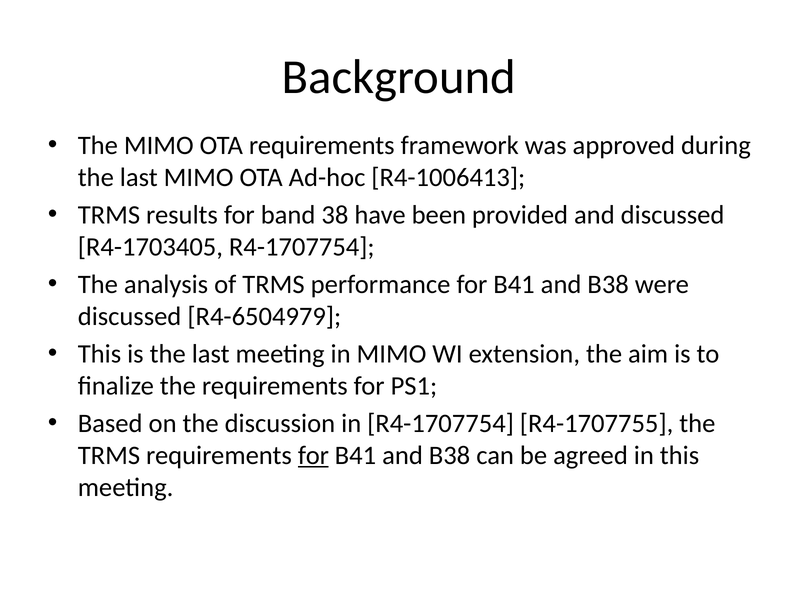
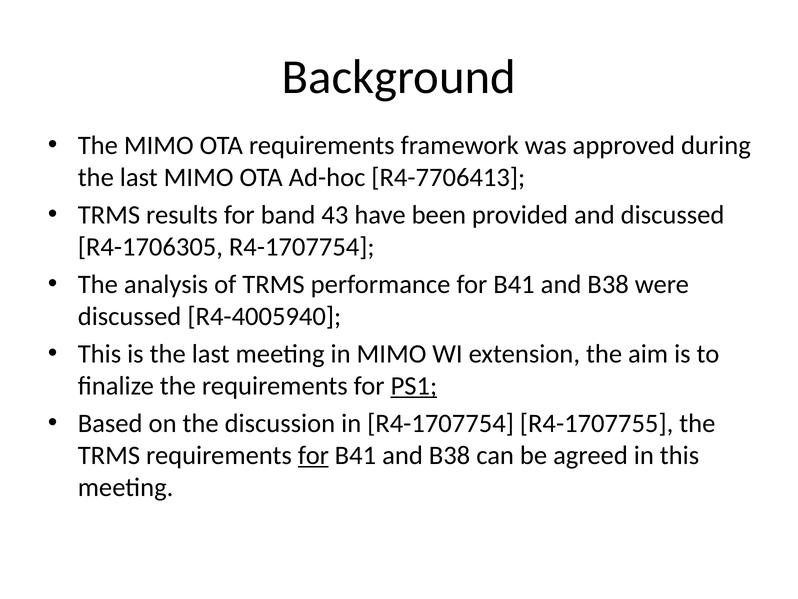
R4-1006413: R4-1006413 -> R4-7706413 (448, 177)
38: 38 -> 43 (335, 215)
R4-1703405: R4-1703405 -> R4-1706305 (150, 247)
R4-6504979: R4-6504979 -> R4-4005940 (264, 316)
PS1 underline: none -> present (414, 386)
